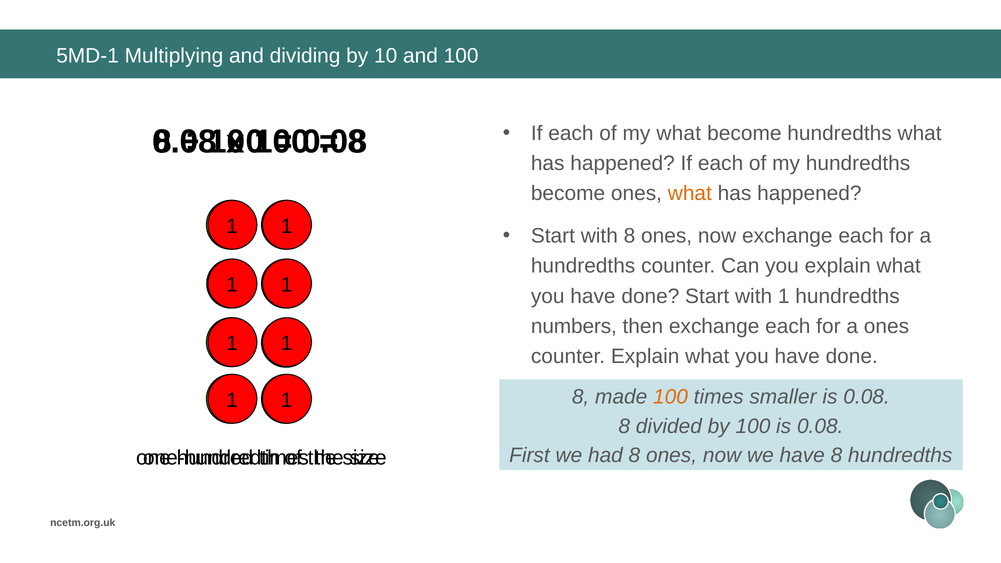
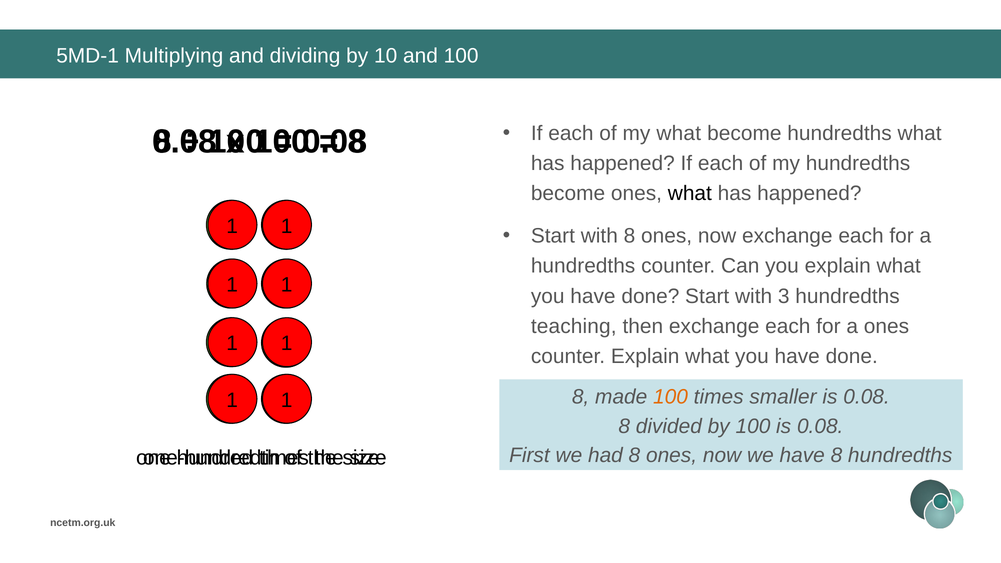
what colour: orange -> black (690, 194)
with 1: 1 -> 3 (784, 296)
numbers: numbers -> teaching (574, 326)
